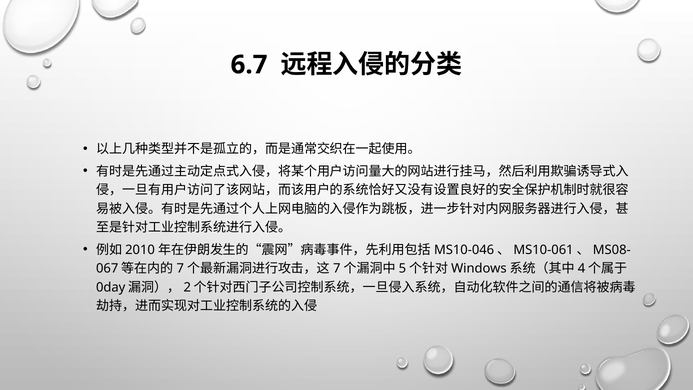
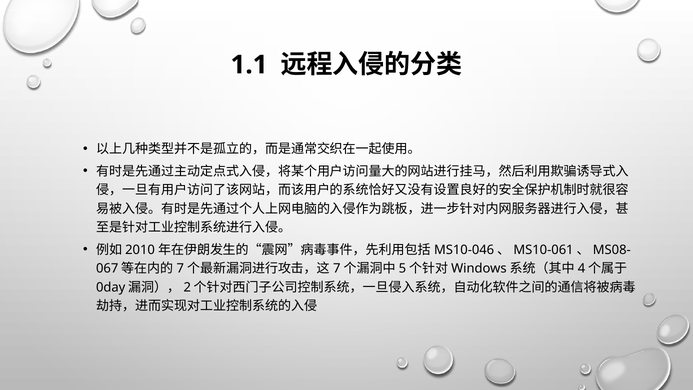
6.7: 6.7 -> 1.1 (249, 65)
